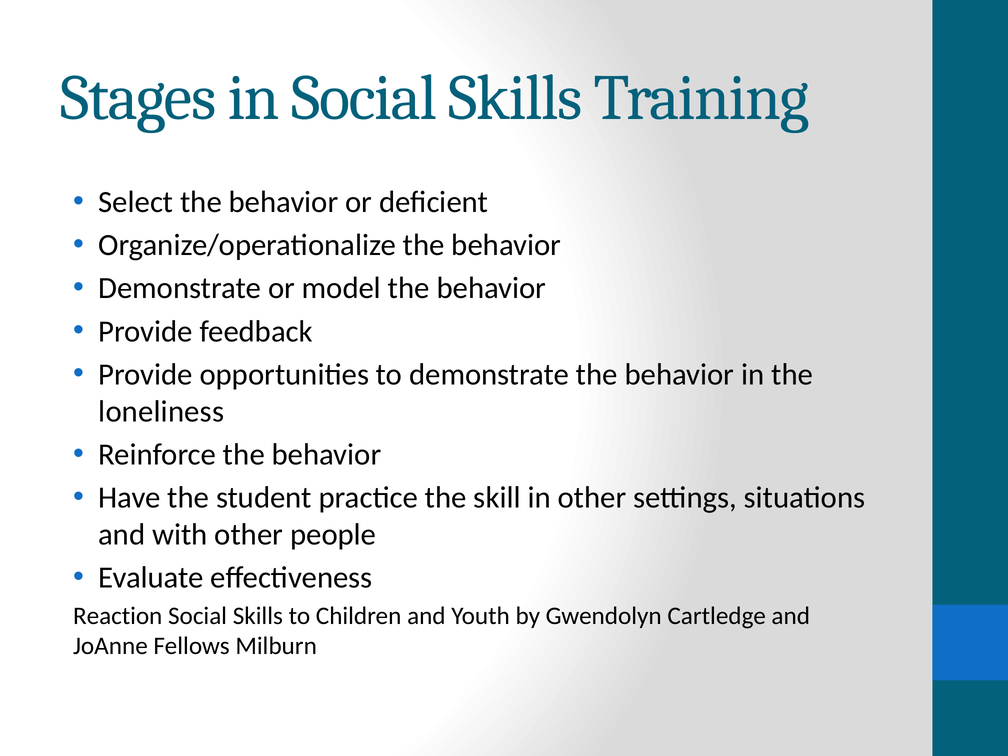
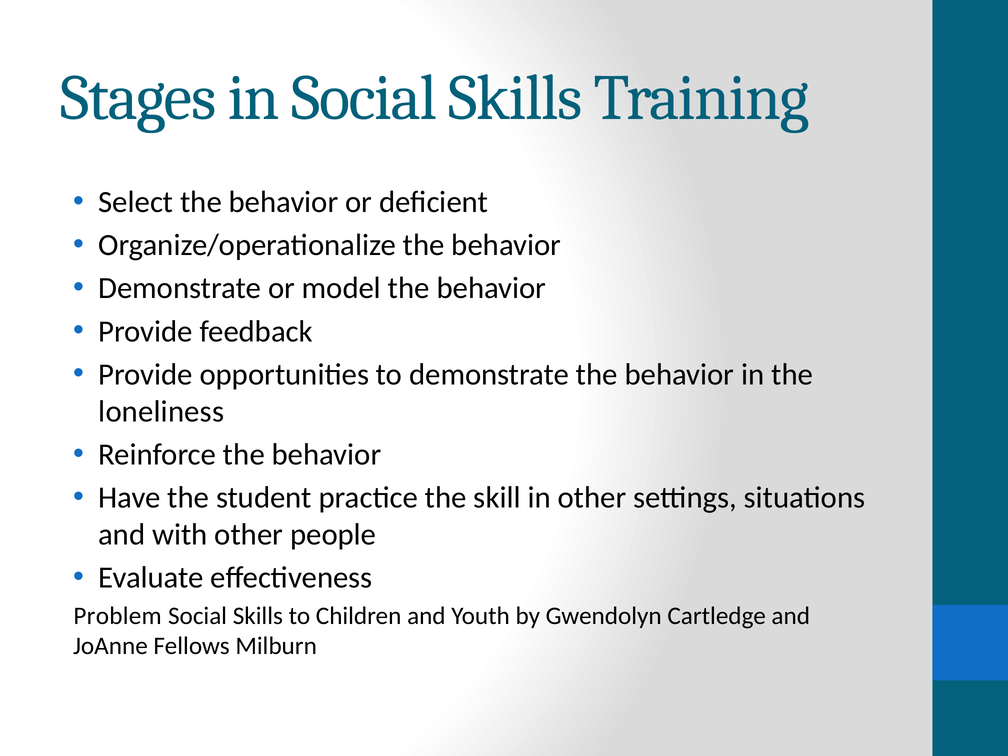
Reaction: Reaction -> Problem (118, 616)
